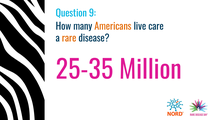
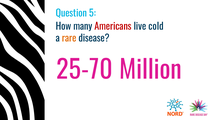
9: 9 -> 5 (92, 13)
Americans colour: orange -> red (113, 27)
care: care -> cold (156, 27)
25-35: 25-35 -> 25-70 (84, 70)
